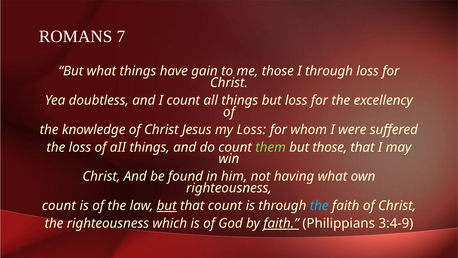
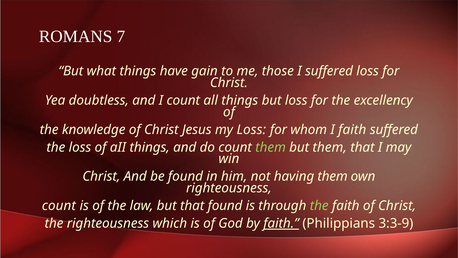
I through: through -> suffered (329, 71)
I were: were -> faith (352, 129)
but those: those -> them (330, 147)
having what: what -> them (333, 176)
but underline: present -> none (167, 206)
that count: count -> found (225, 206)
the colour: light blue -> light green (319, 206)
3:4-9: 3:4-9 -> 3:3-9 (396, 223)
